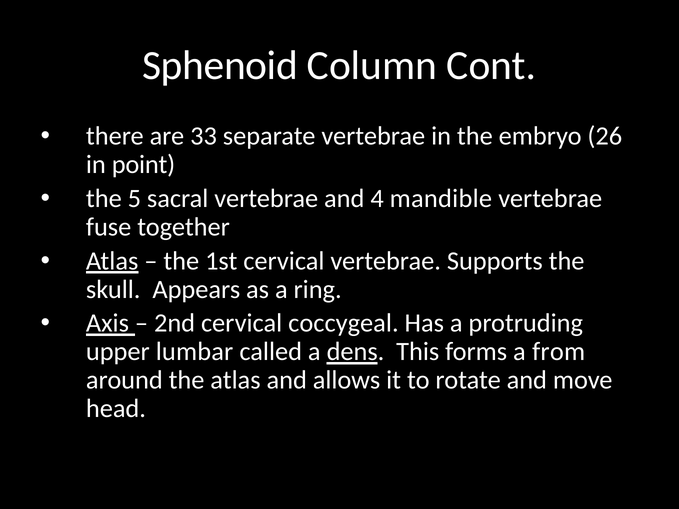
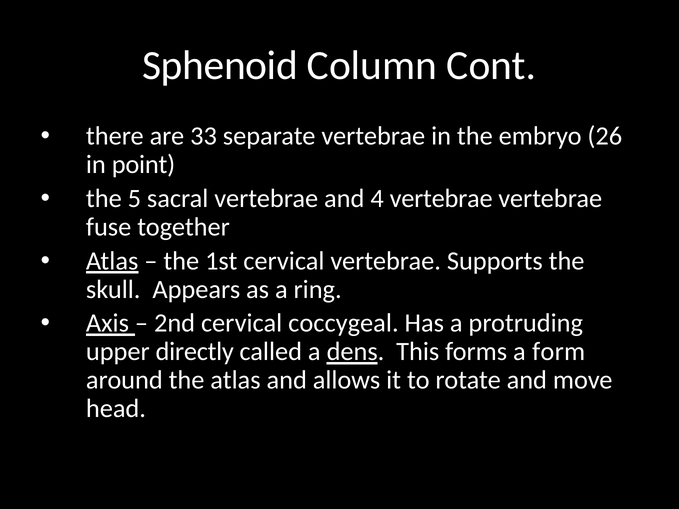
4 mandible: mandible -> vertebrae (441, 199)
lumbar: lumbar -> directly (195, 352)
from: from -> form (559, 352)
